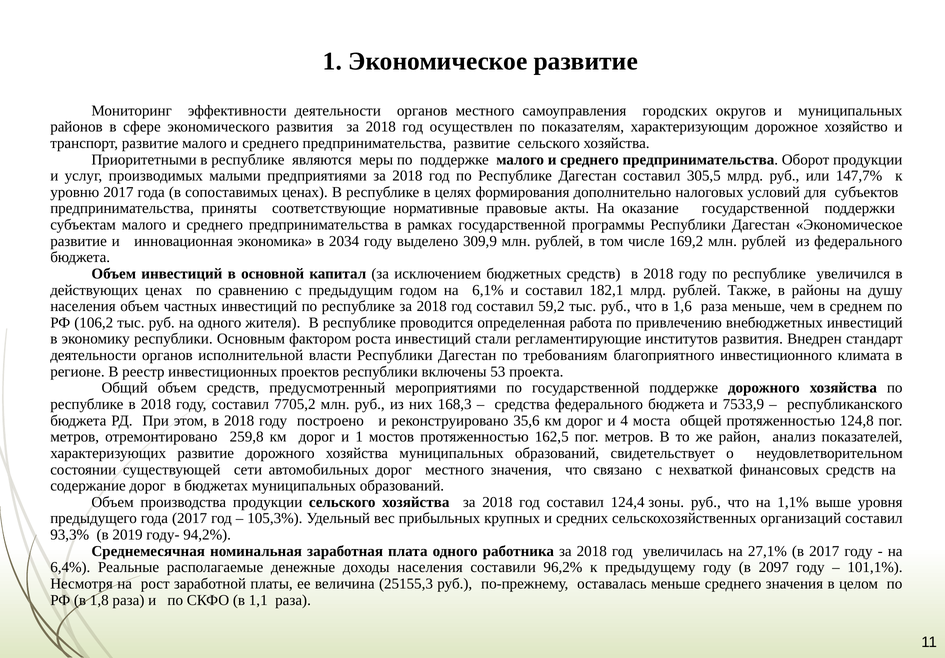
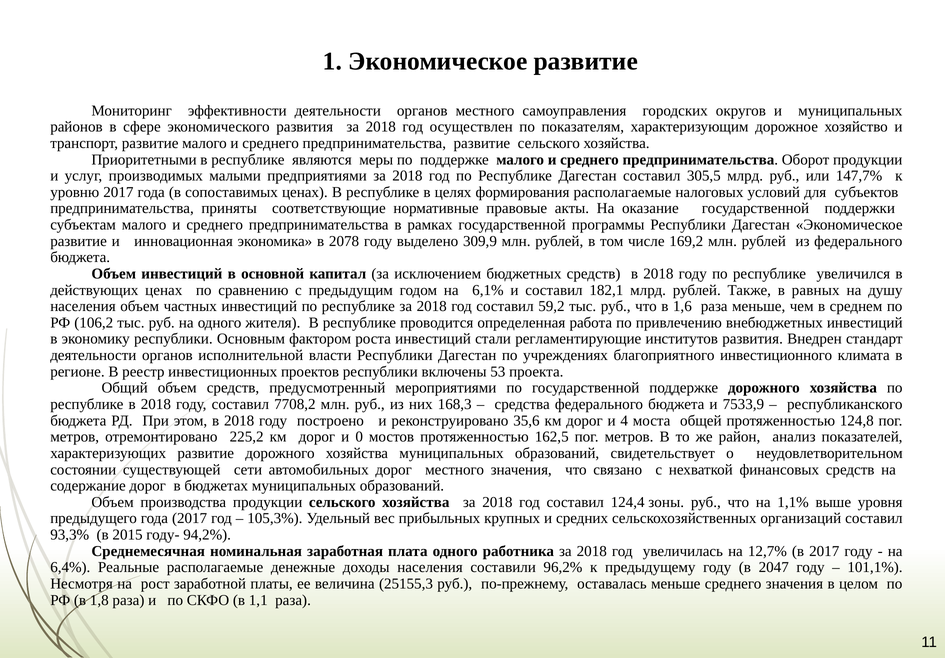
формирования дополнительно: дополнительно -> располагаемые (622, 192)
2034: 2034 -> 2078 (344, 241)
районы: районы -> равных (816, 290)
требованиям: требованиям -> учреждениях (566, 356)
7705,2: 7705,2 -> 7708,2 (295, 405)
259,8: 259,8 -> 225,2 (247, 437)
и 1: 1 -> 0 (359, 437)
2019: 2019 -> 2015 (128, 535)
27,1%: 27,1% -> 12,7% (767, 552)
2097: 2097 -> 2047 (774, 568)
